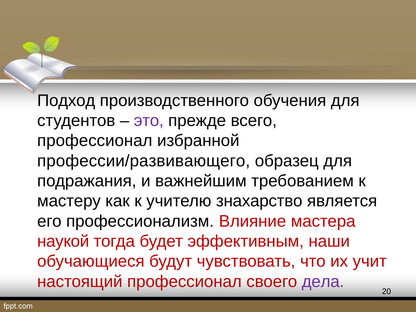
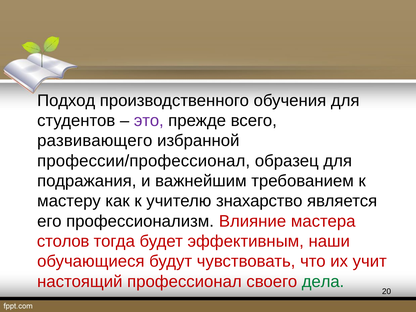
профессионал: профессионал -> развивающего (95, 141)
профессии/развивающего: профессии/развивающего -> профессии/профессионал (144, 161)
наукой: наукой -> столов (63, 241)
дела colour: purple -> green (323, 282)
